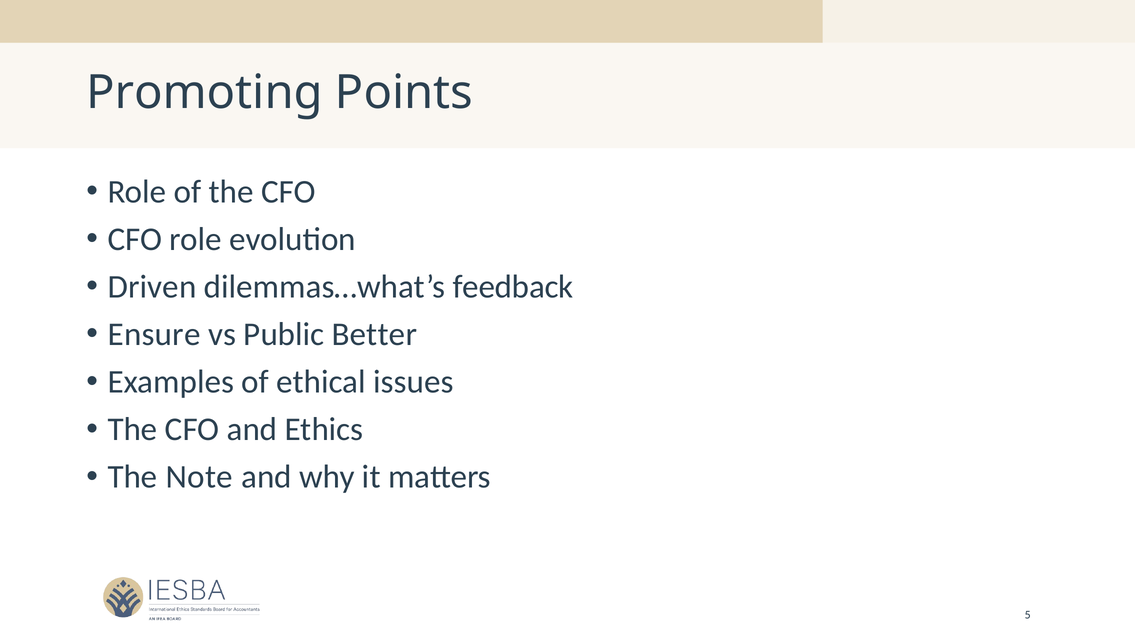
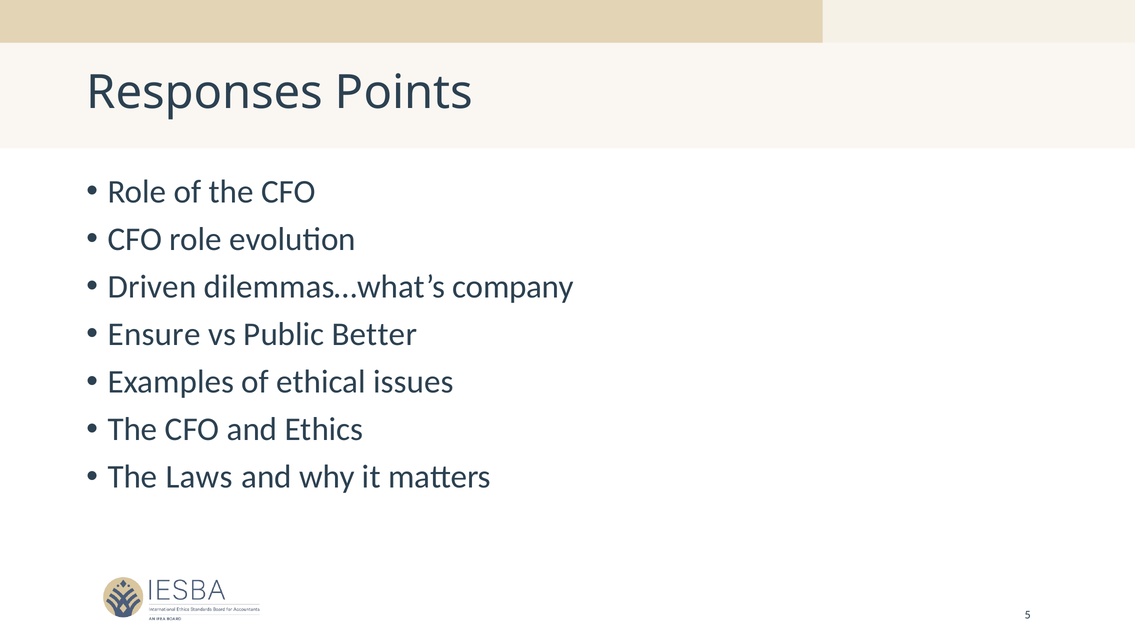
Promoting: Promoting -> Responses (205, 93)
feedback: feedback -> company (513, 287)
Note: Note -> Laws (199, 477)
